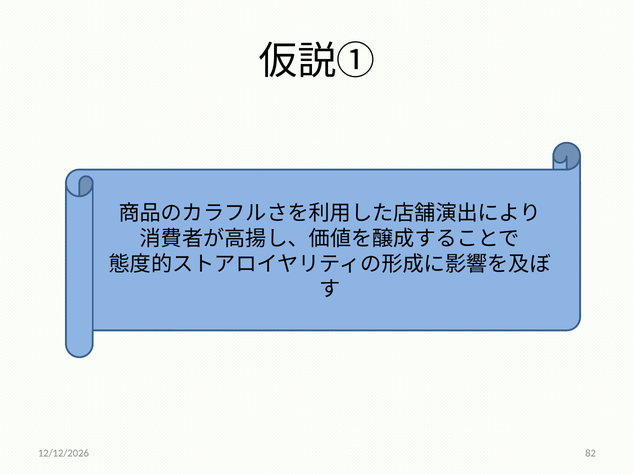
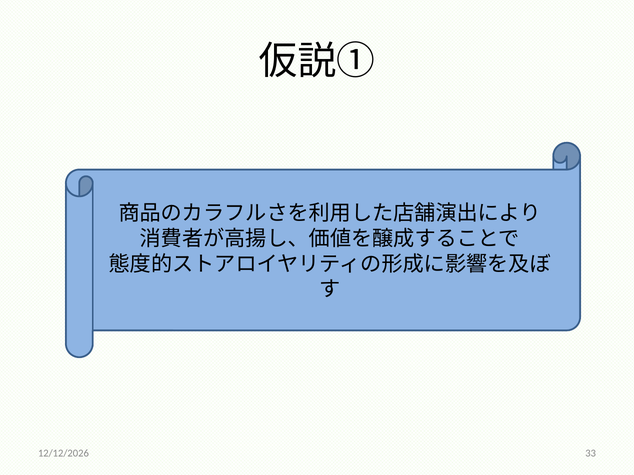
82: 82 -> 33 (591, 454)
